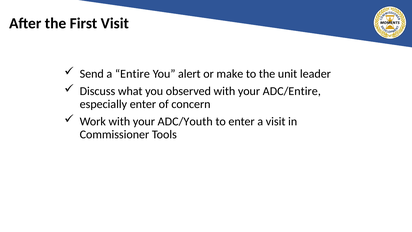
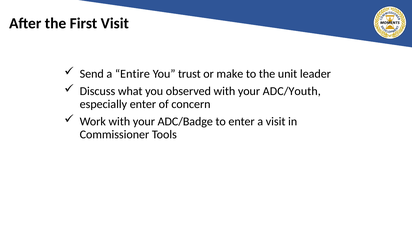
alert: alert -> trust (189, 74)
ADC/Entire: ADC/Entire -> ADC/Youth (292, 91)
ADC/Youth: ADC/Youth -> ADC/Badge (185, 121)
